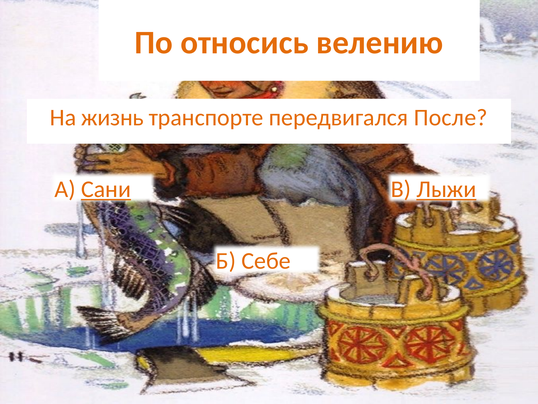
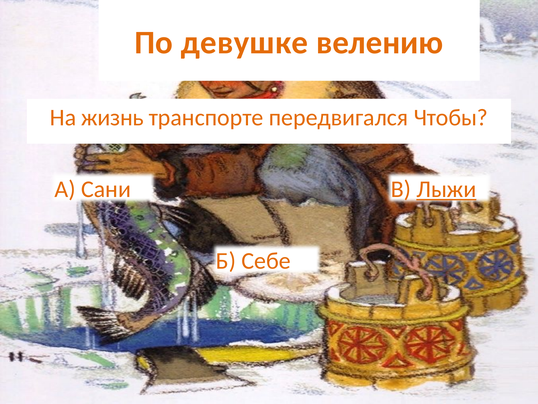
относись: относись -> девушке (244, 43)
После: После -> Чтобы (451, 117)
Сани underline: present -> none (106, 189)
